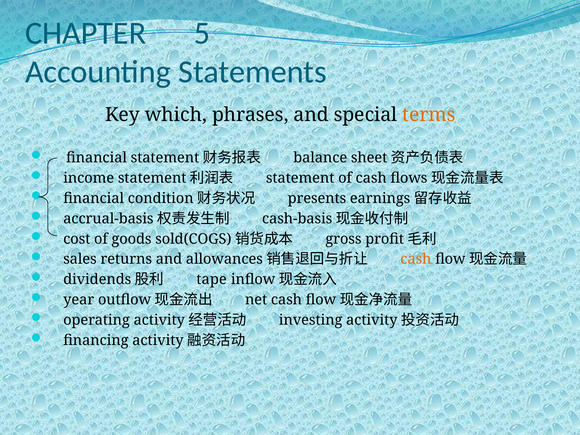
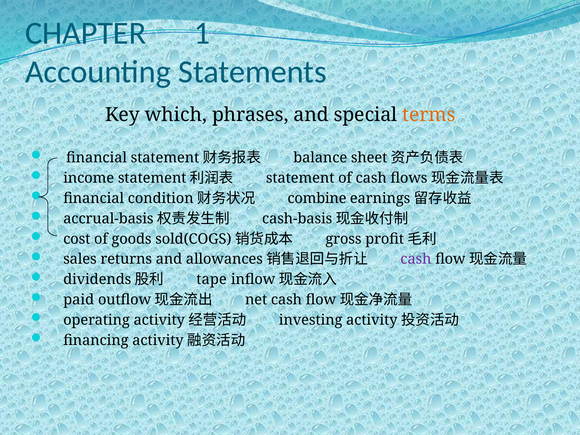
5: 5 -> 1 (202, 33)
presents: presents -> combine (317, 198)
cash colour: orange -> purple (416, 259)
year: year -> paid (79, 300)
